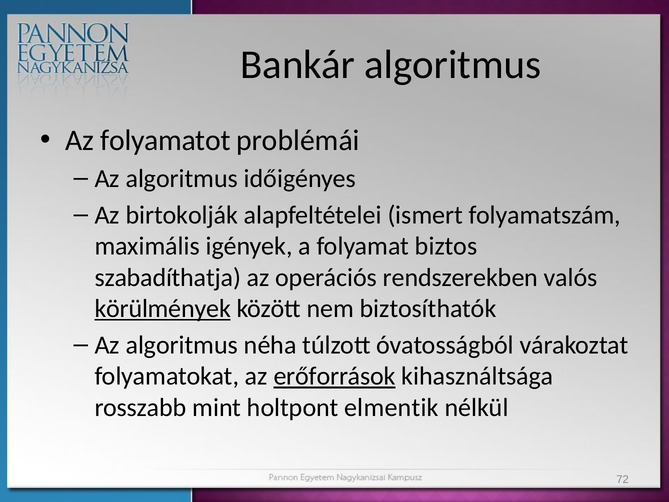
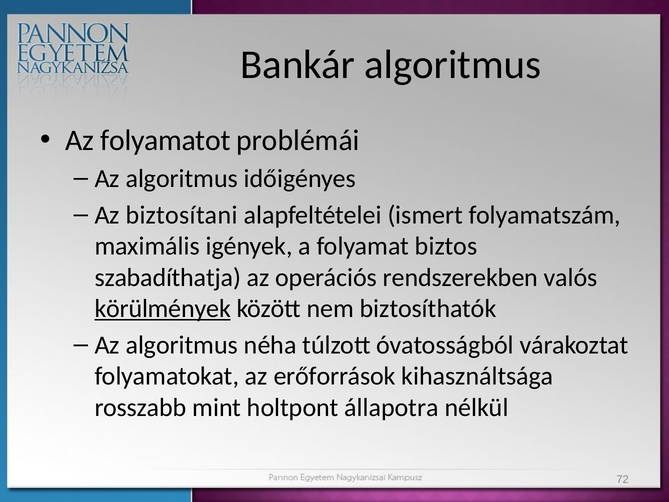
birtokolják: birtokolják -> biztosítani (182, 215)
erőforrások underline: present -> none (335, 376)
elmentik: elmentik -> állapotra (391, 407)
